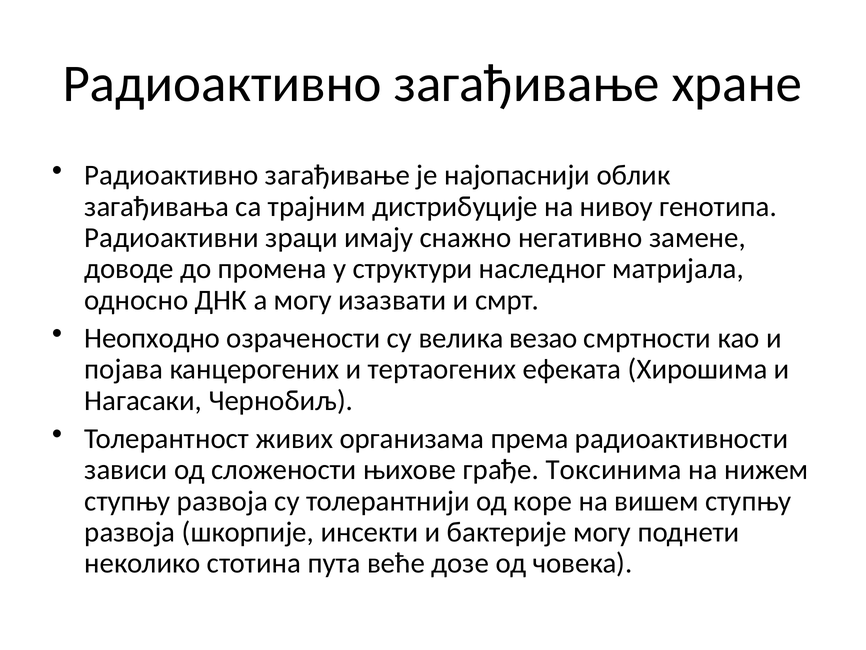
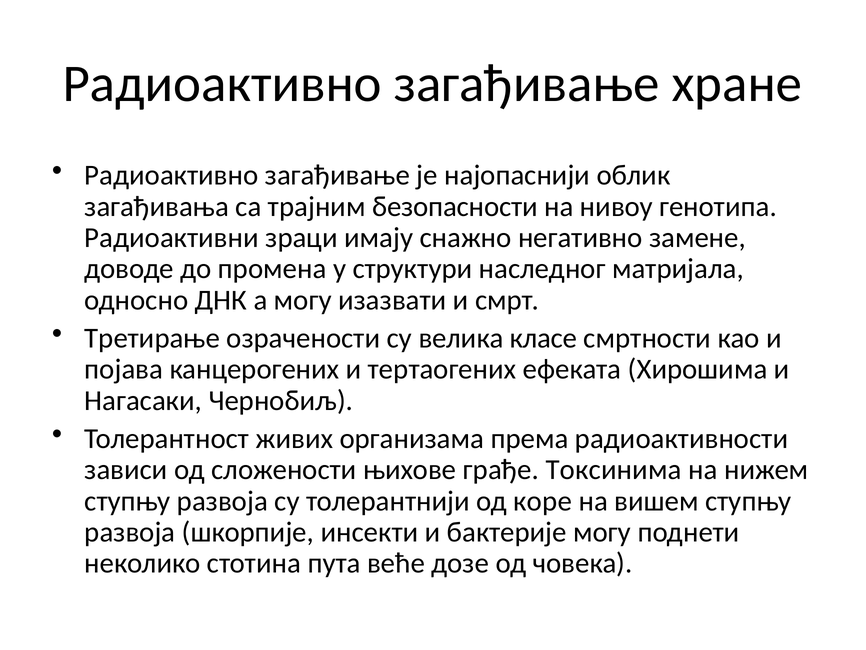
дистрибуције: дистрибуције -> безопасности (455, 206)
Неопходно: Неопходно -> Третирање (152, 338)
везао: везао -> класе (544, 338)
